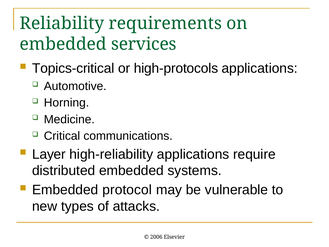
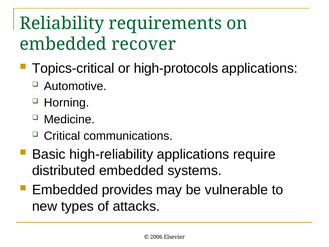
services: services -> recover (144, 44)
Layer: Layer -> Basic (49, 154)
protocol: protocol -> provides (127, 190)
